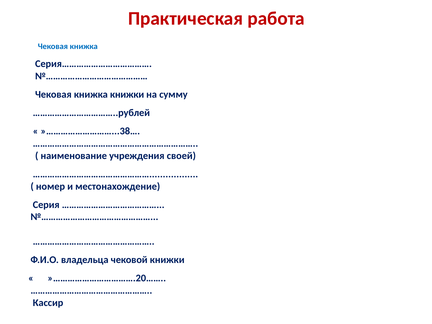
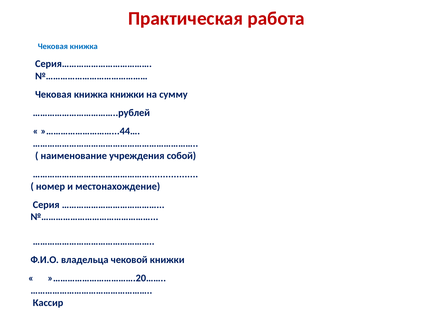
»………………………...38…: »………………………...38… -> »………………………...44… (90, 131)
своей: своей -> собой (181, 156)
